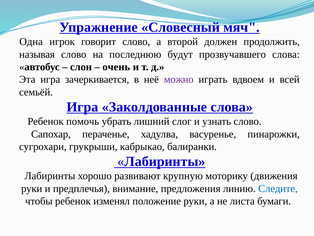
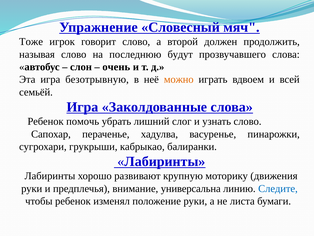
Одна: Одна -> Тоже (31, 42)
зачеркивается: зачеркивается -> безотрывную (97, 79)
можно colour: purple -> orange (179, 79)
предложения: предложения -> универсальна (191, 188)
